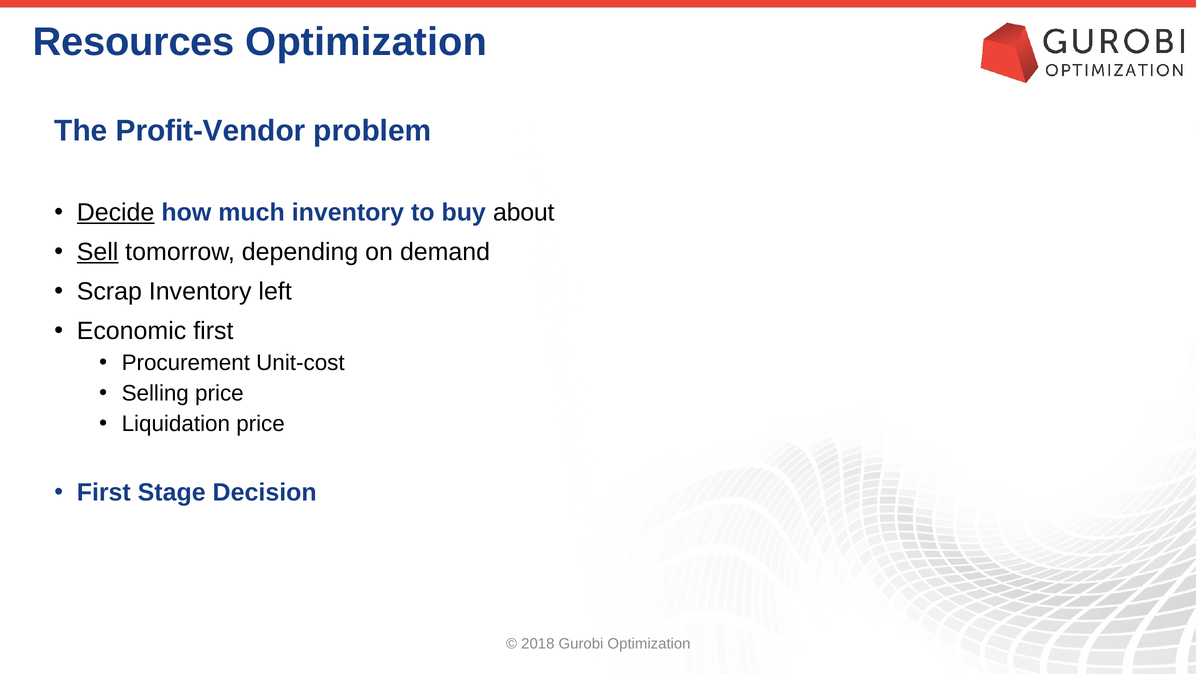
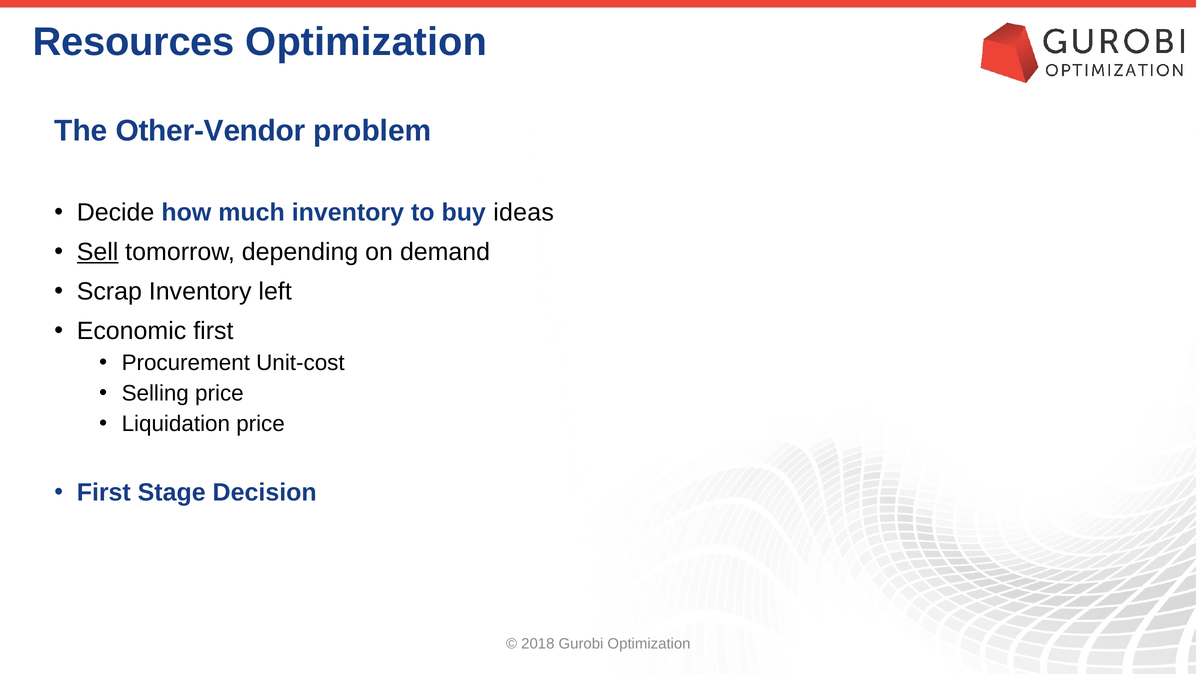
Profit-Vendor: Profit-Vendor -> Other-Vendor (211, 131)
Decide underline: present -> none (116, 212)
about: about -> ideas (524, 212)
